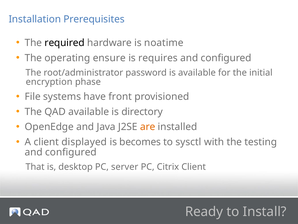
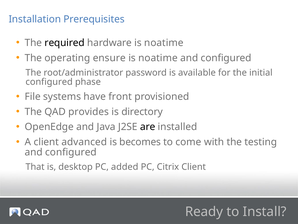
requires: requires -> noatime (158, 58)
encryption: encryption -> configured (49, 82)
QAD available: available -> provides (89, 112)
are colour: orange -> black (148, 127)
displayed: displayed -> advanced (84, 142)
sysctl: sysctl -> come (188, 142)
server: server -> added (125, 167)
